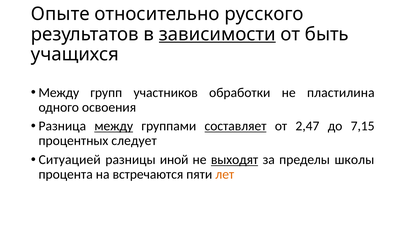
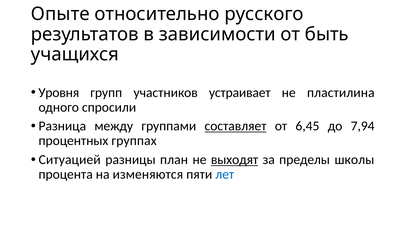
зависимости underline: present -> none (217, 34)
Между: Между -> Уровня (59, 92)
обработки: обработки -> устраивает (240, 92)
освоения: освоения -> спросили (109, 107)
между underline: present -> none (114, 126)
2,47: 2,47 -> 6,45 (307, 126)
7,15: 7,15 -> 7,94 (363, 126)
следует: следует -> группах (134, 140)
иной: иной -> план (174, 159)
встречаются: встречаются -> изменяются (148, 174)
лет colour: orange -> blue (225, 174)
